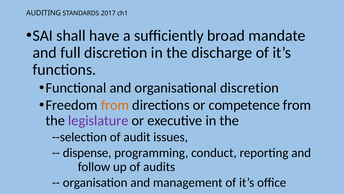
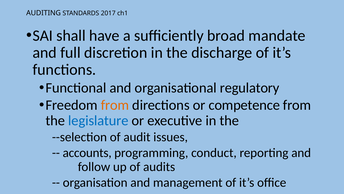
organisational discretion: discretion -> regulatory (250, 88)
legislature colour: purple -> blue (98, 120)
dispense: dispense -> accounts (87, 153)
